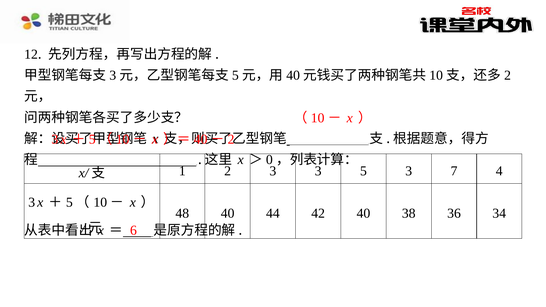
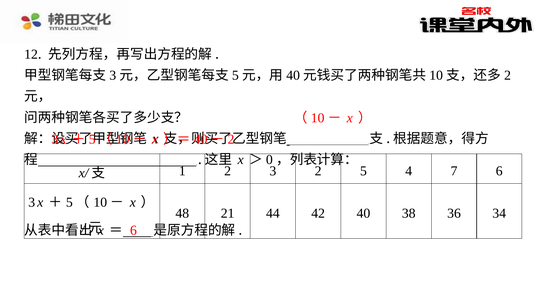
3 3: 3 -> 2 (318, 171)
5 3: 3 -> 4 (409, 171)
7 4: 4 -> 6 (499, 171)
48 40: 40 -> 21 (228, 213)
